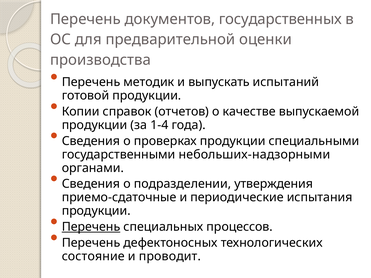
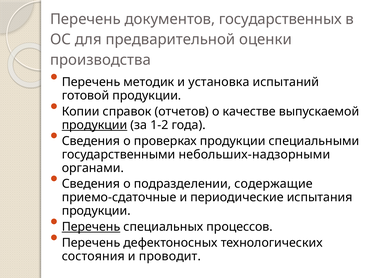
выпускать: выпускать -> установка (219, 82)
продукции underline: none -> present (95, 125)
1-4: 1-4 -> 1-2 (159, 125)
утверждения: утверждения -> содержащие (274, 184)
состояние: состояние -> состояния (93, 257)
